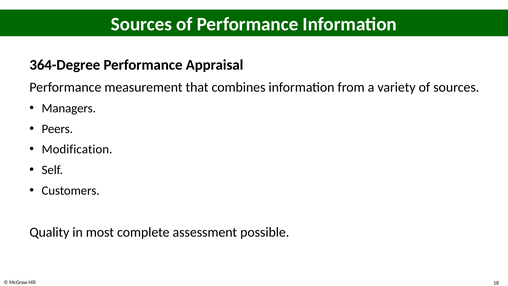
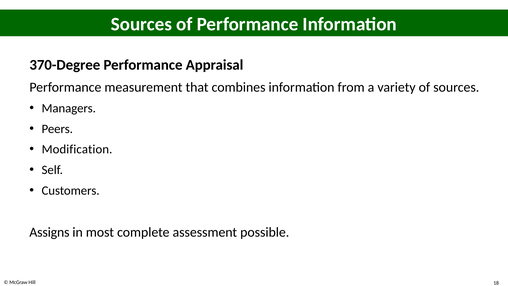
364-Degree: 364-Degree -> 370-Degree (65, 65)
Quality: Quality -> Assigns (49, 232)
